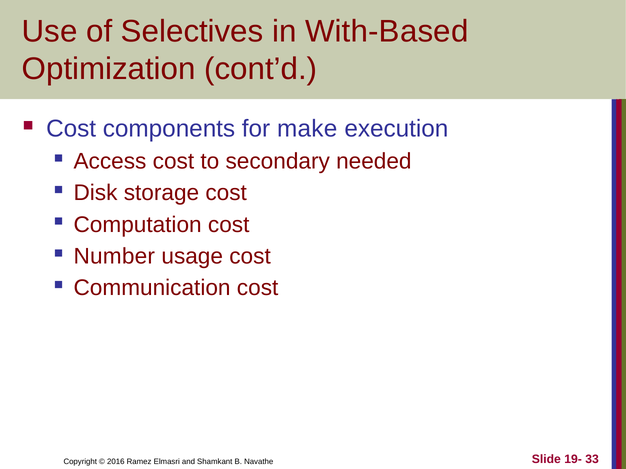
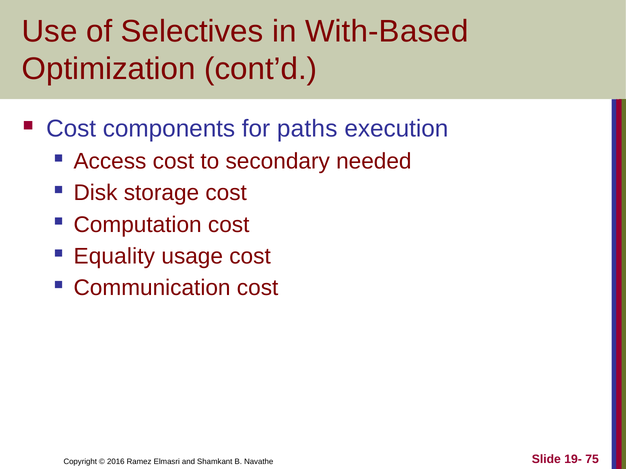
make: make -> paths (307, 129)
Number: Number -> Equality (114, 256)
33: 33 -> 75 (592, 460)
